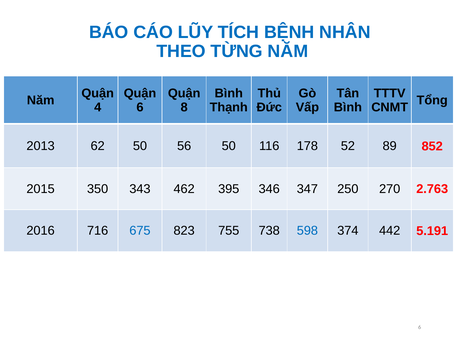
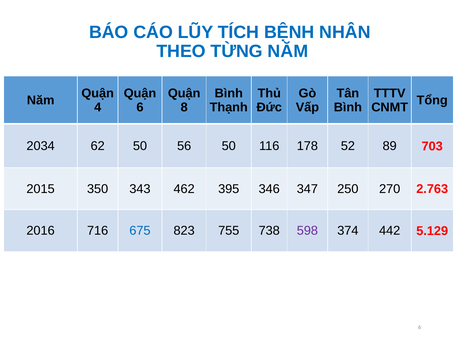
2013: 2013 -> 2034 (41, 146)
852: 852 -> 703 (432, 146)
598 colour: blue -> purple (307, 231)
5.191: 5.191 -> 5.129 (432, 231)
